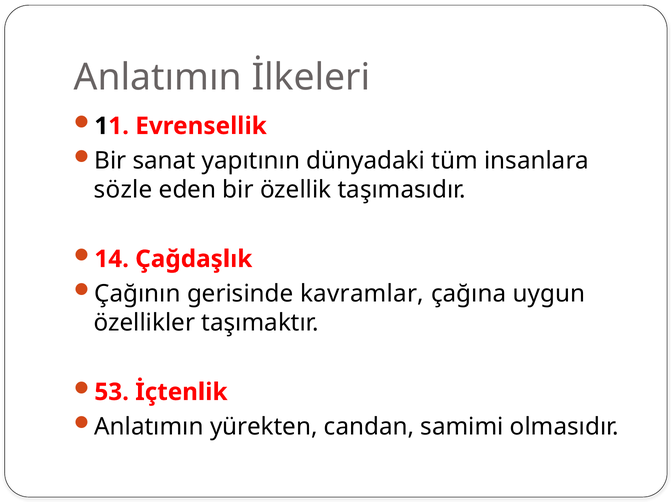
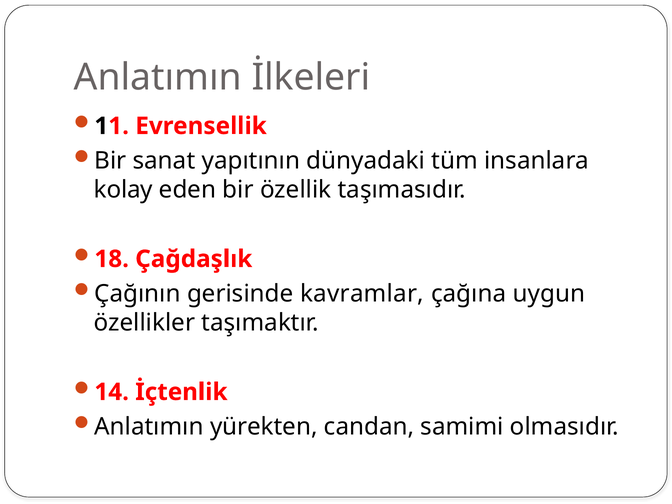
sözle: sözle -> kolay (123, 190)
14: 14 -> 18 (112, 259)
53: 53 -> 14 (112, 392)
